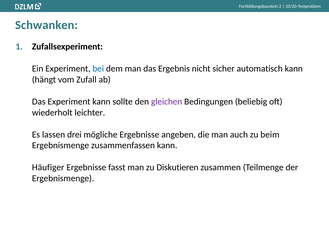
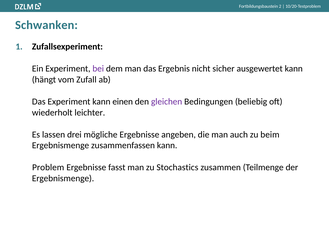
bei colour: blue -> purple (98, 69)
automatisch: automatisch -> ausgewertet (260, 69)
sollte: sollte -> einen (123, 101)
Häufiger: Häufiger -> Problem (48, 167)
Diskutieren: Diskutieren -> Stochastics (177, 167)
